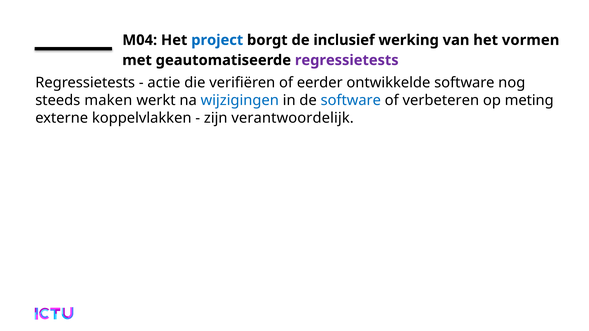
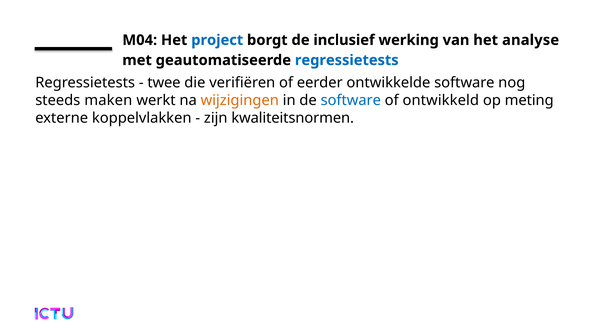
vormen: vormen -> analyse (531, 40)
regressietests colour: purple -> blue (347, 60)
actie: actie -> twee (164, 83)
wijzigingen colour: blue -> orange (240, 100)
verbeteren: verbeteren -> ontwikkeld (441, 100)
verantwoordelijk: verantwoordelijk -> kwaliteitsnormen (293, 118)
